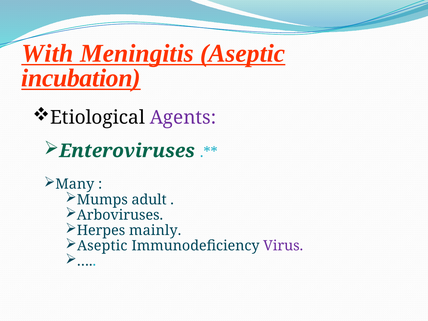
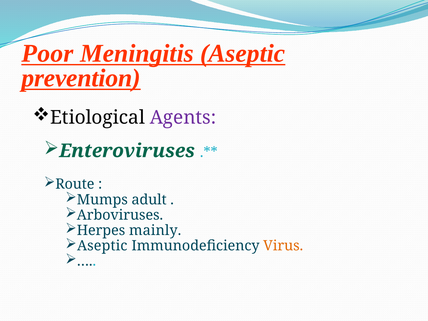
With: With -> Poor (47, 53)
incubation: incubation -> prevention (81, 78)
Many: Many -> Route (75, 184)
Virus colour: purple -> orange (283, 246)
